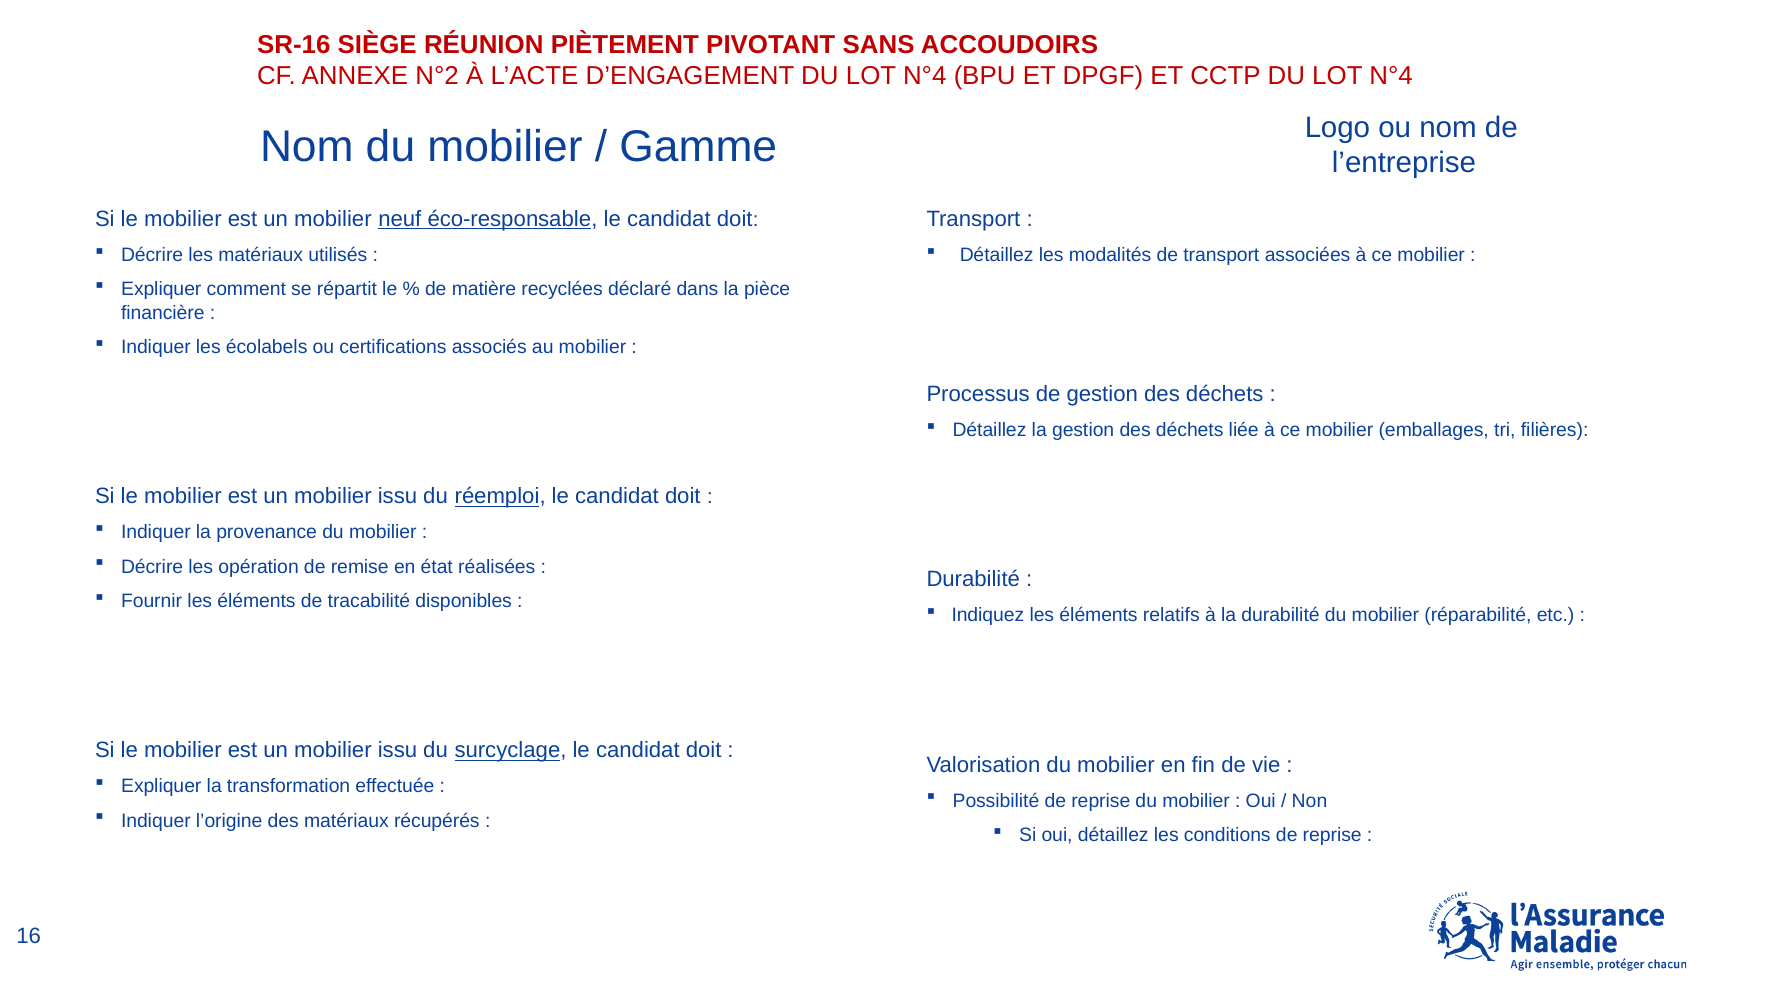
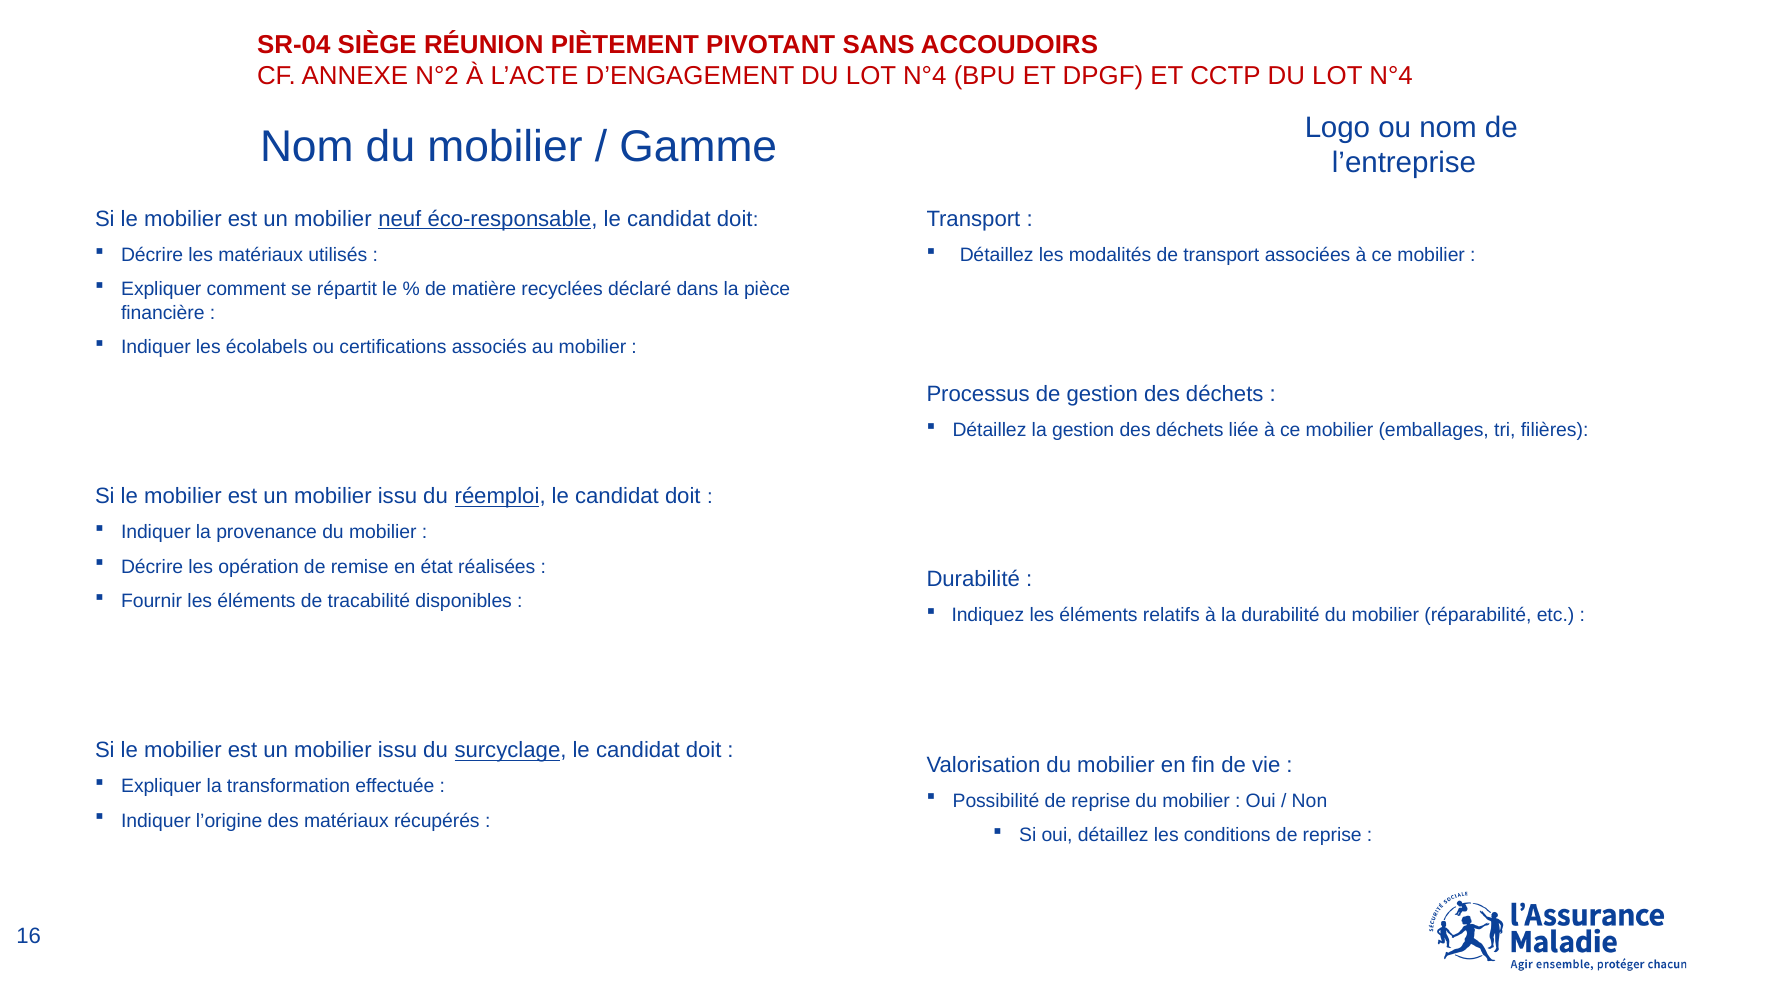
SR-16: SR-16 -> SR-04 (294, 45)
